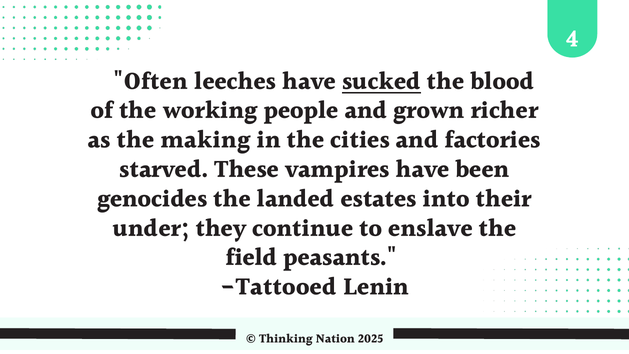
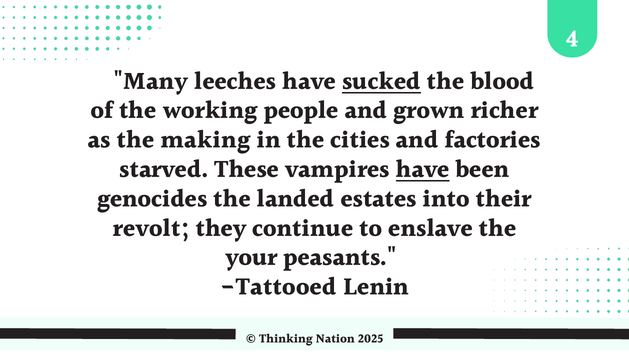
Often: Often -> Many (151, 82)
have underline: none -> present (423, 170)
under: under -> revolt (151, 229)
field: field -> your (252, 258)
